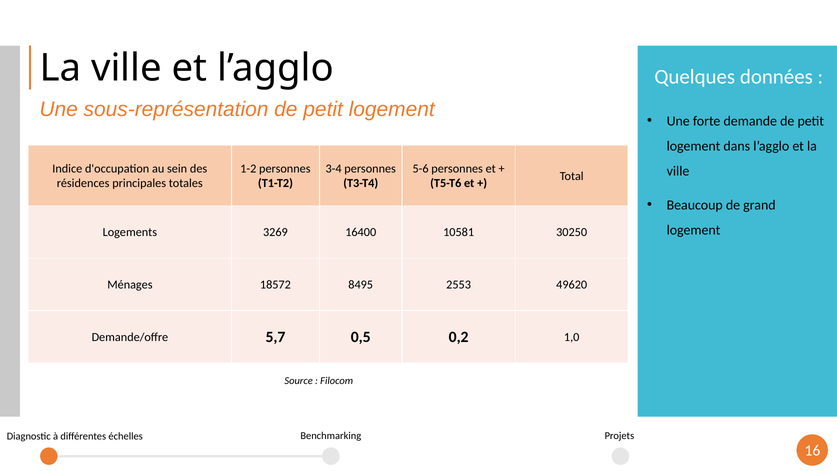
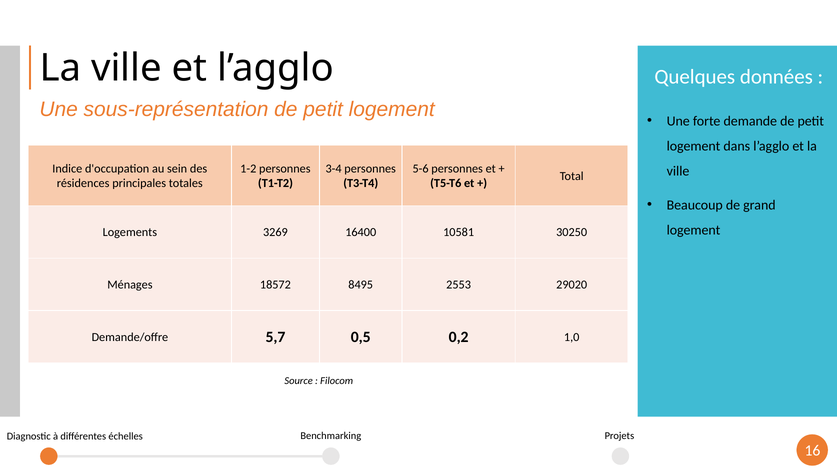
49620: 49620 -> 29020 (572, 285)
